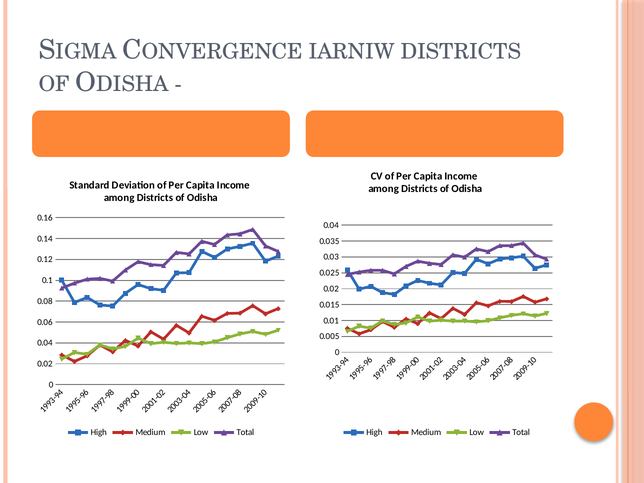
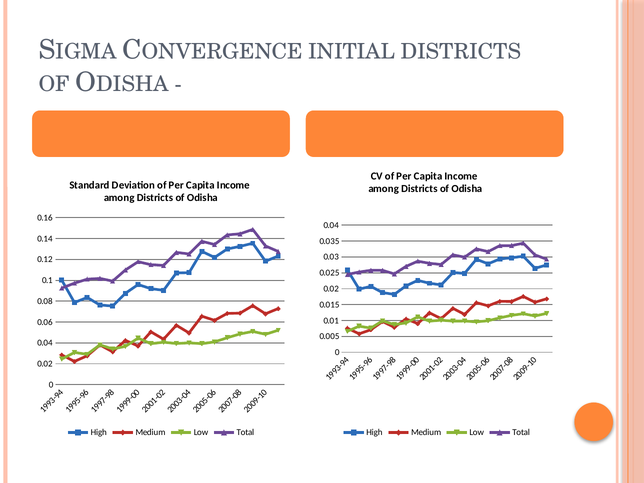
IARNIW: IARNIW -> INITIAL (352, 52)
